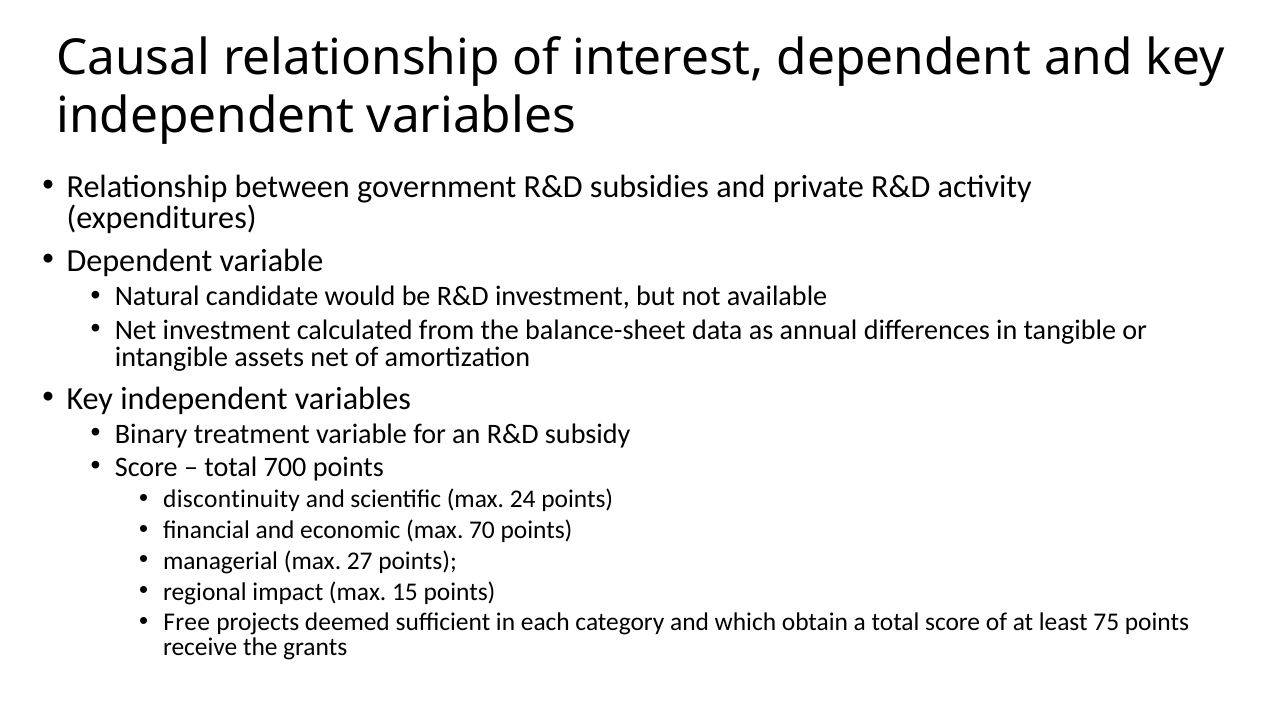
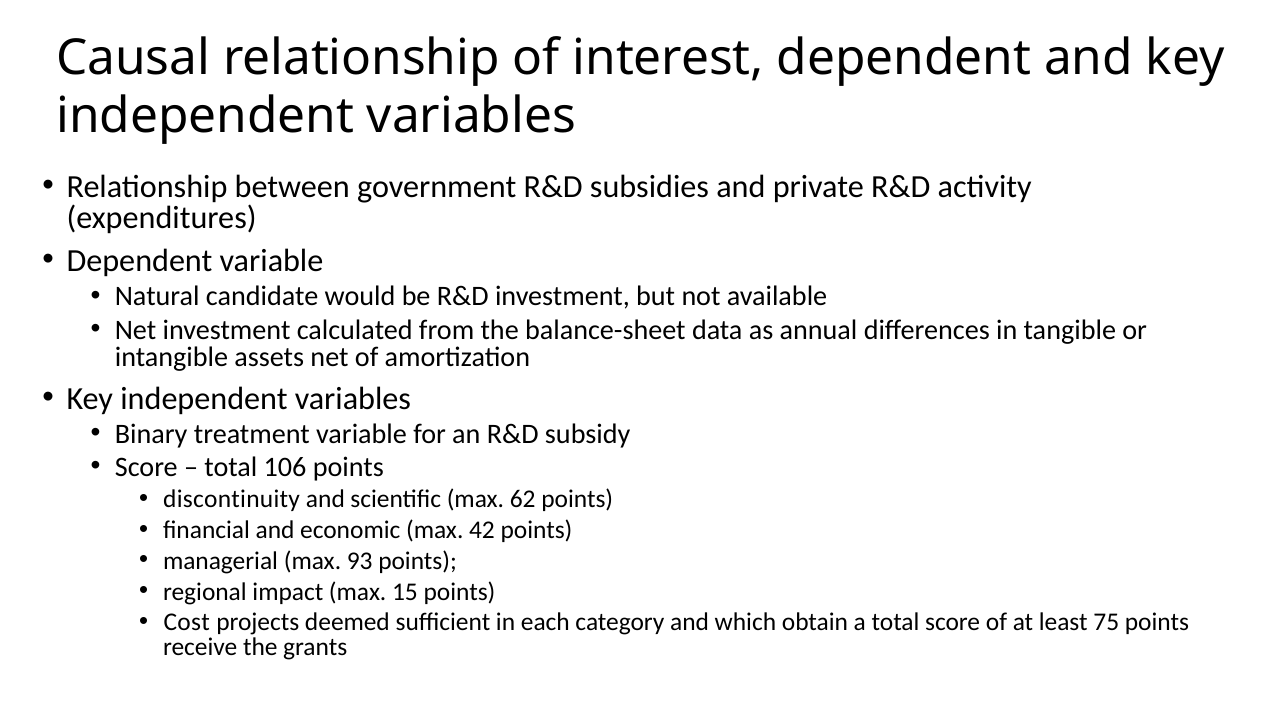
700: 700 -> 106 (285, 467)
24: 24 -> 62 (523, 499)
70: 70 -> 42 (482, 530)
27: 27 -> 93 (360, 561)
Free: Free -> Cost (187, 622)
